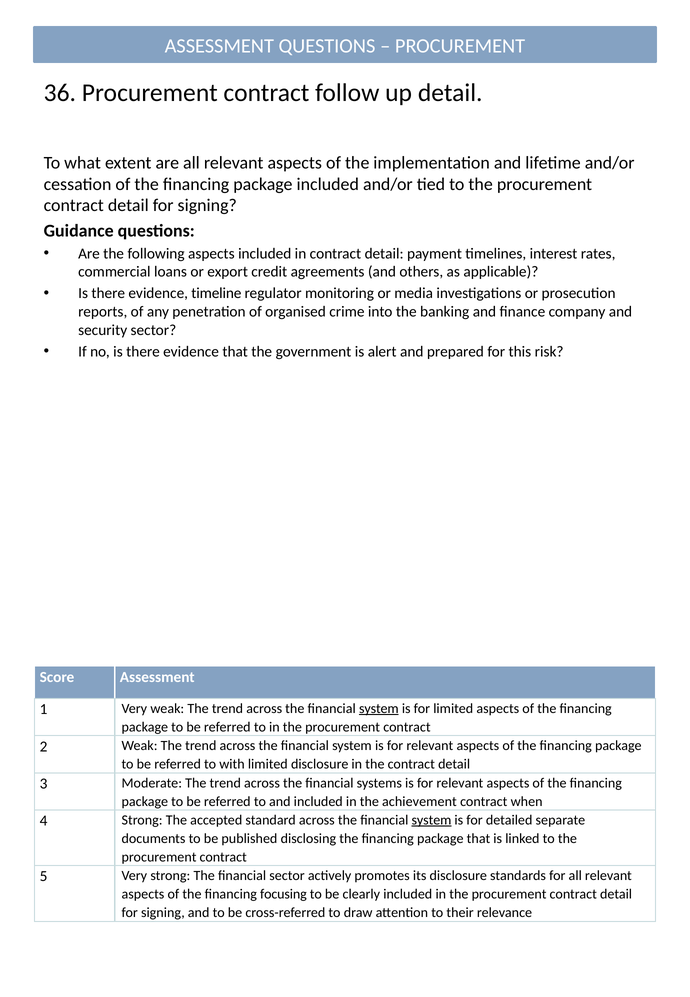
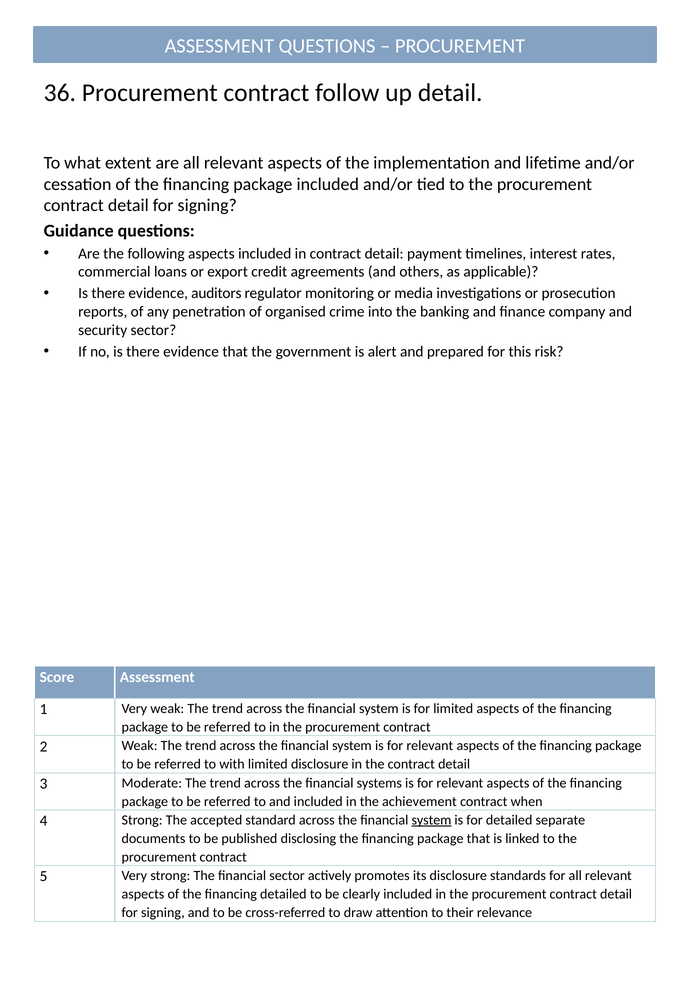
timeline: timeline -> auditors (216, 293)
system underline: present -> none (379, 708)
financing focusing: focusing -> detailed (283, 894)
